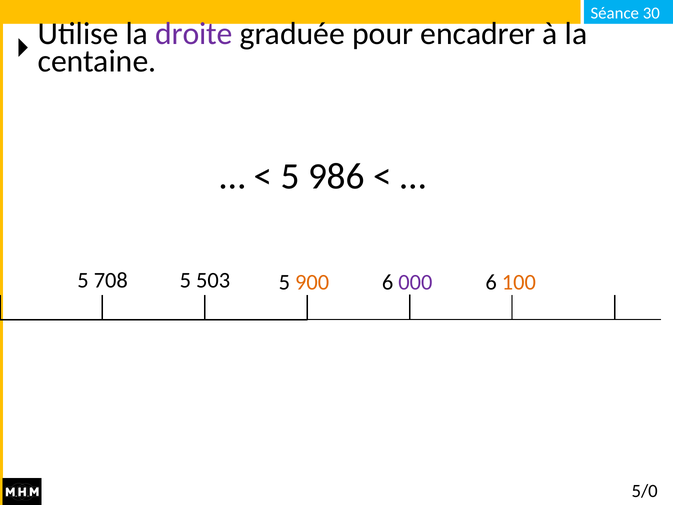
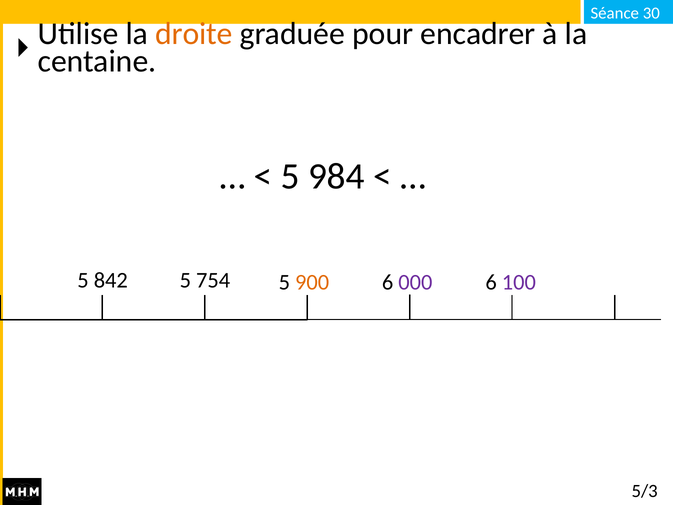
droite colour: purple -> orange (194, 34)
986: 986 -> 984 (336, 176)
708: 708 -> 842 (111, 280)
503: 503 -> 754 (213, 280)
100 colour: orange -> purple (519, 282)
5/0: 5/0 -> 5/3 (645, 491)
